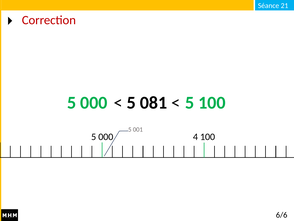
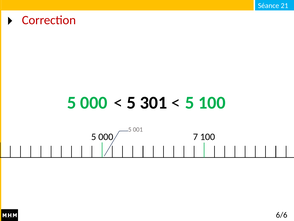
081: 081 -> 301 (153, 103)
4: 4 -> 7 (195, 136)
